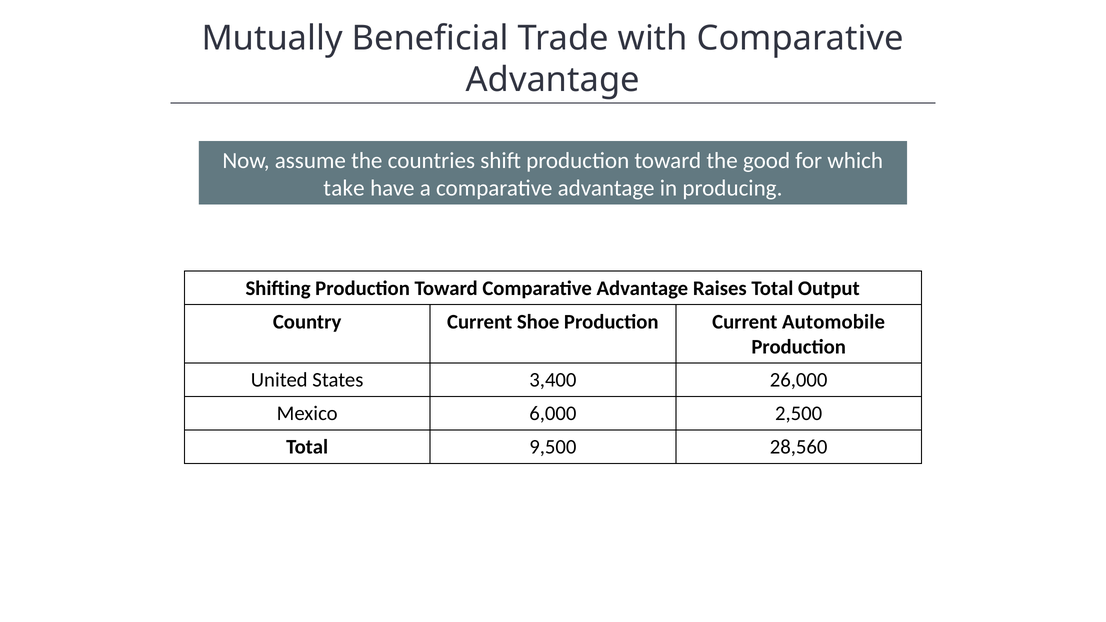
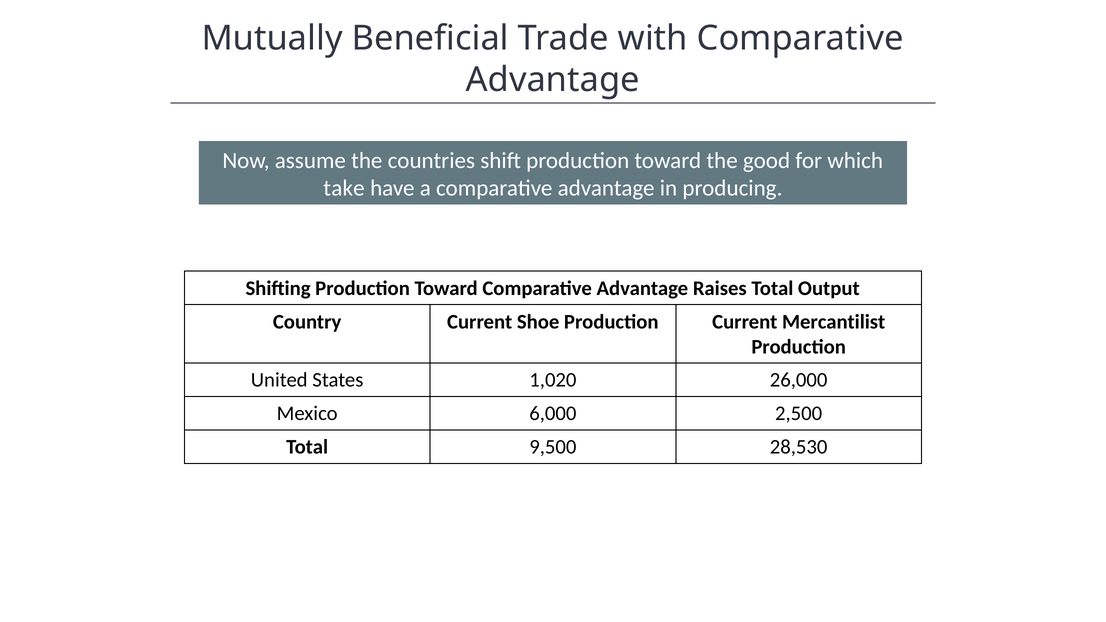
Automobile: Automobile -> Mercantilist (834, 322)
3,400: 3,400 -> 1,020 (553, 380)
28,560: 28,560 -> 28,530 (799, 447)
